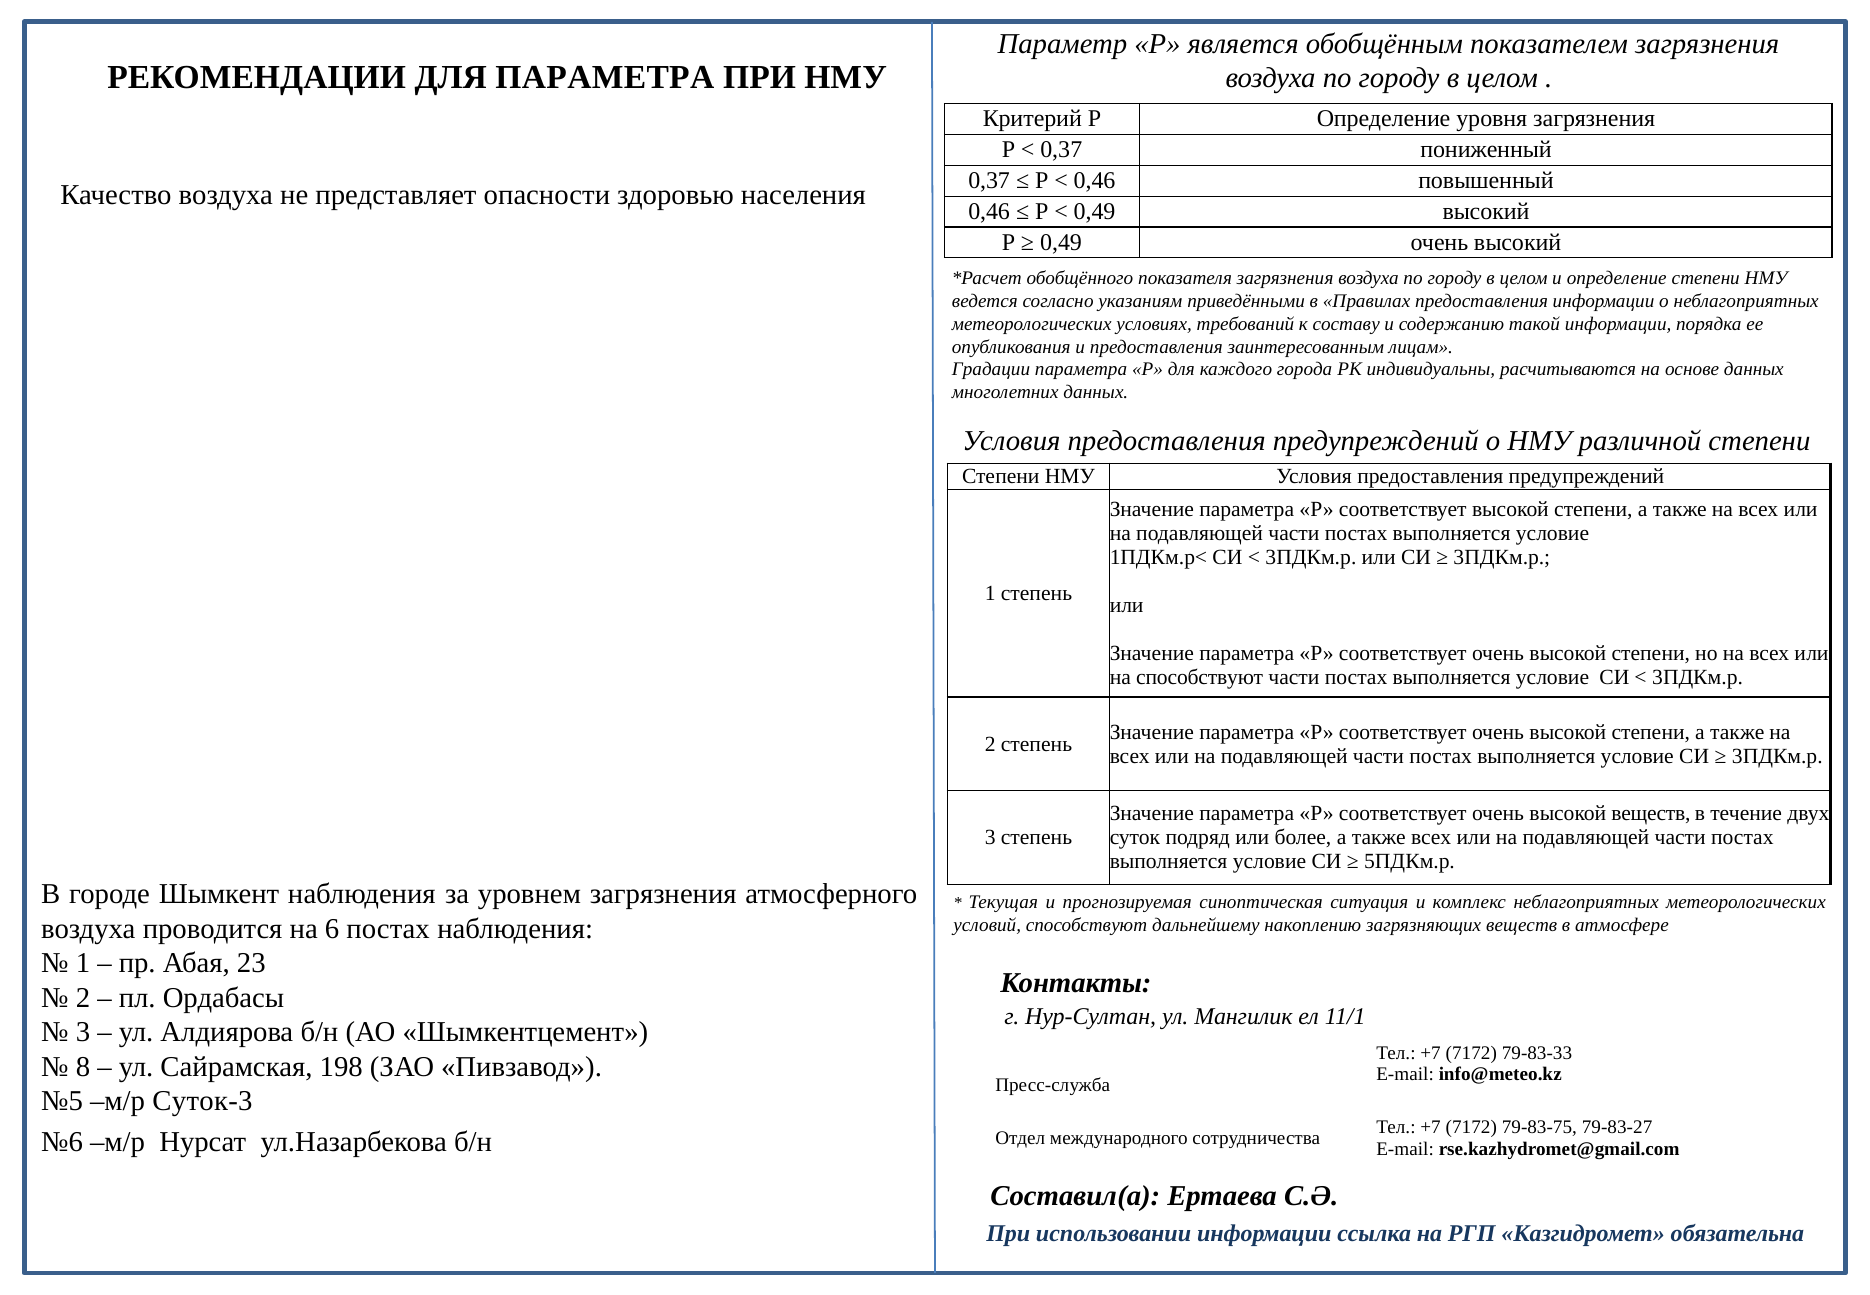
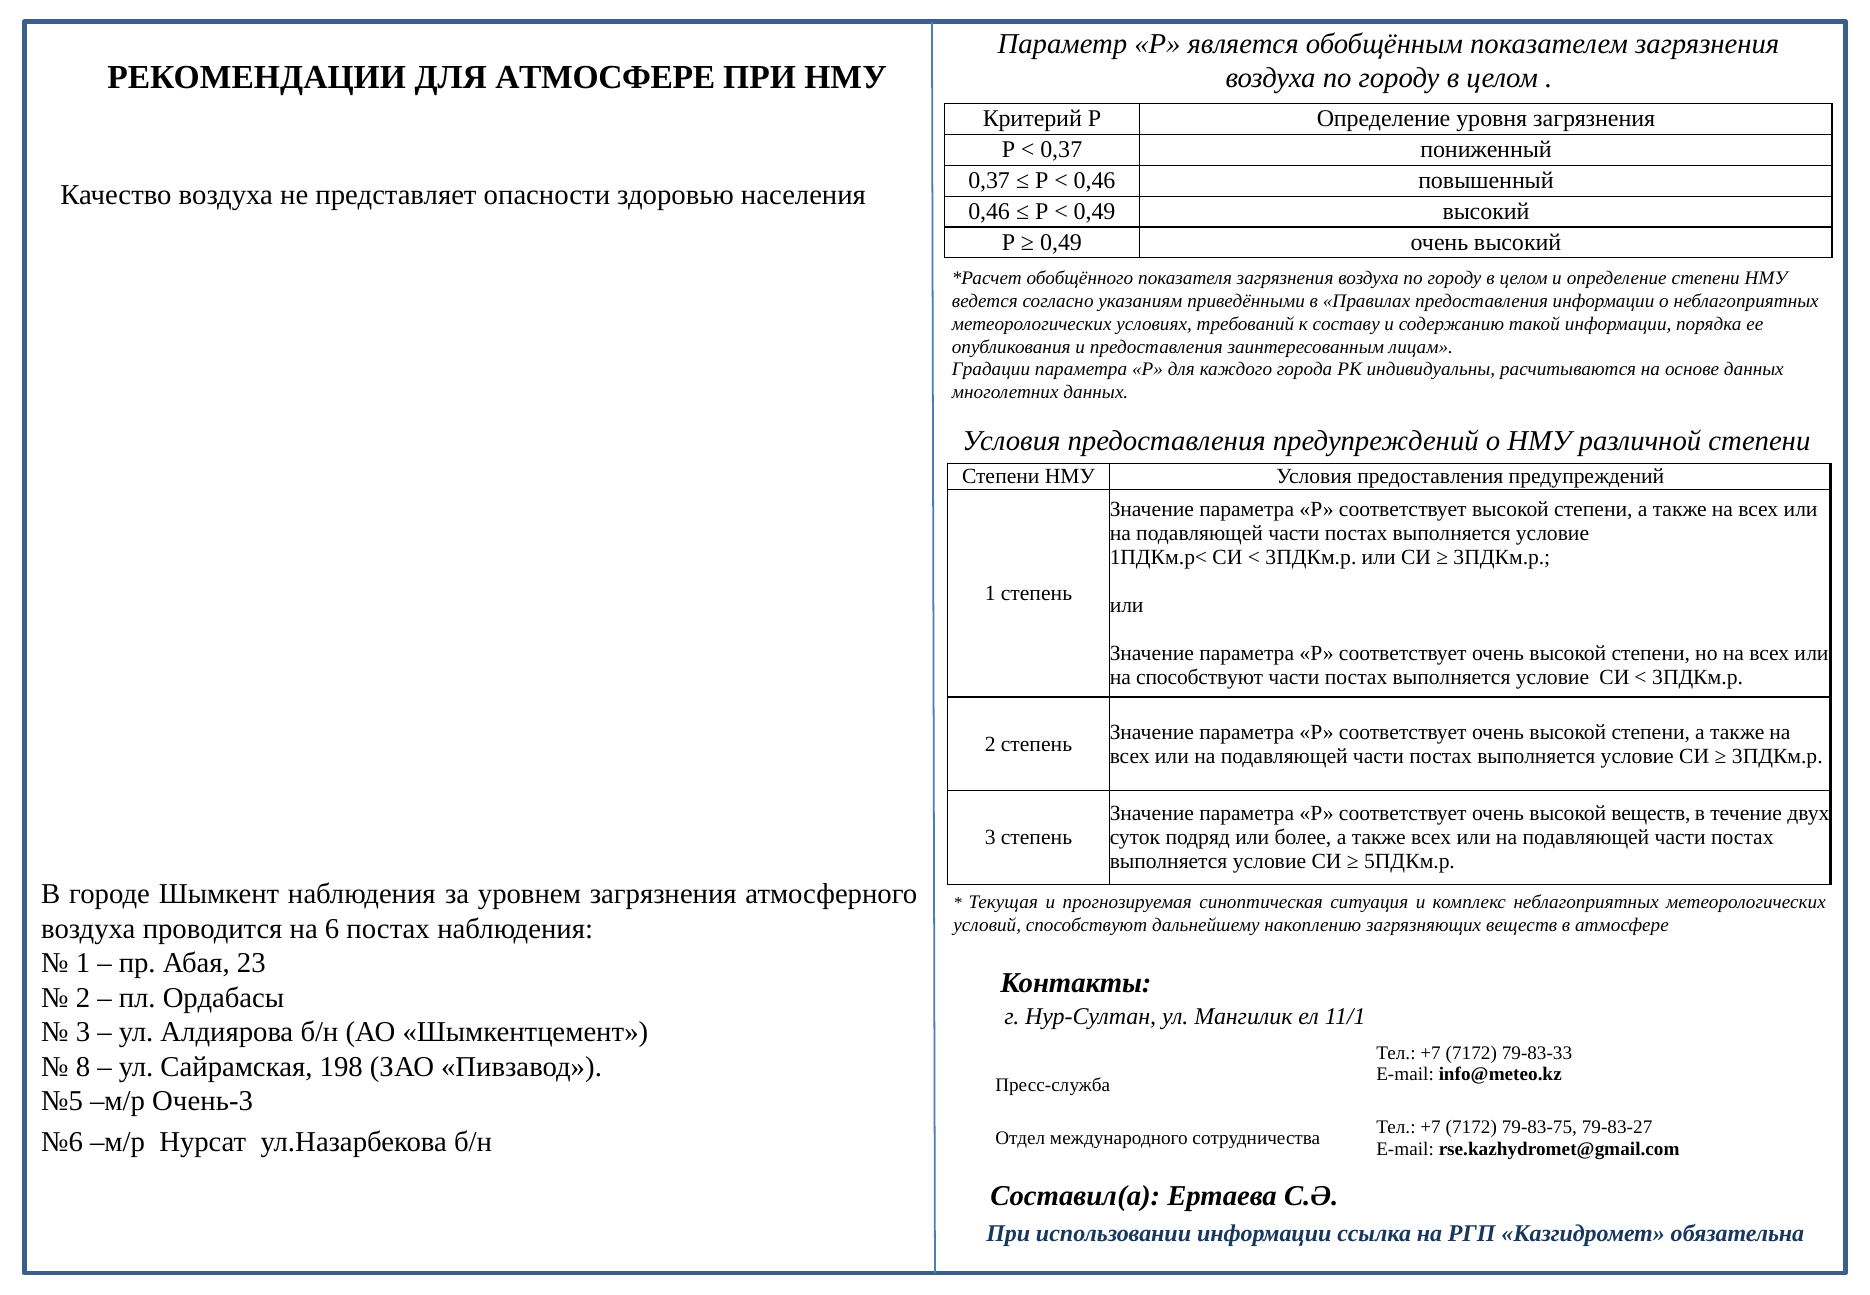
ДЛЯ ПАРАМЕТРА: ПАРАМЕТРА -> АТМОСФЕРЕ (605, 77)
Суток-3: Суток-3 -> Очень-3 (203, 1101)
